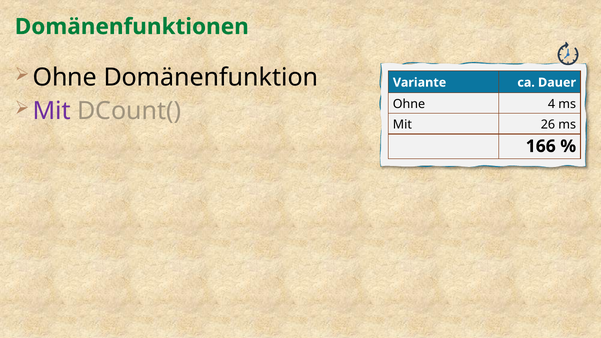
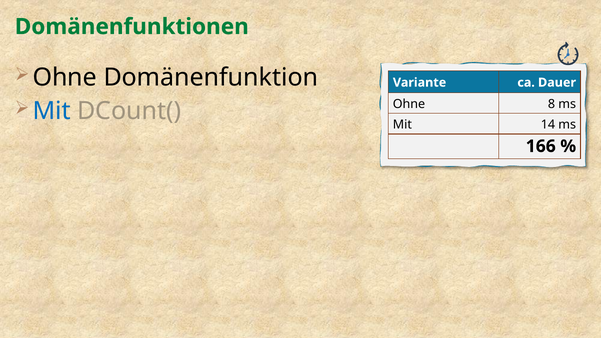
Mit colour: purple -> blue (52, 111)
4: 4 -> 8 (551, 104)
26: 26 -> 14 (548, 125)
